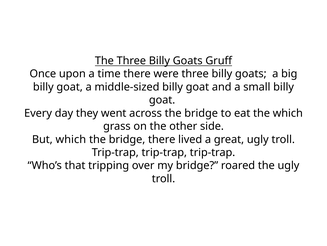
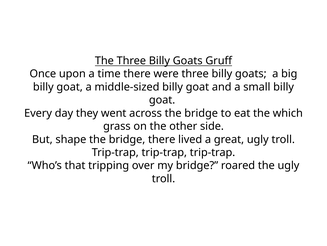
But which: which -> shape (71, 139)
